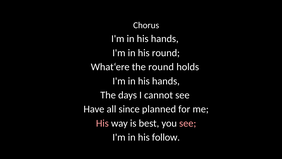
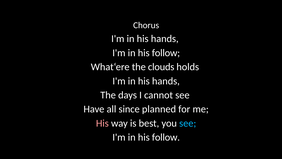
round: round -> follow (166, 53)
the round: round -> clouds (161, 67)
see colour: pink -> light blue (188, 123)
